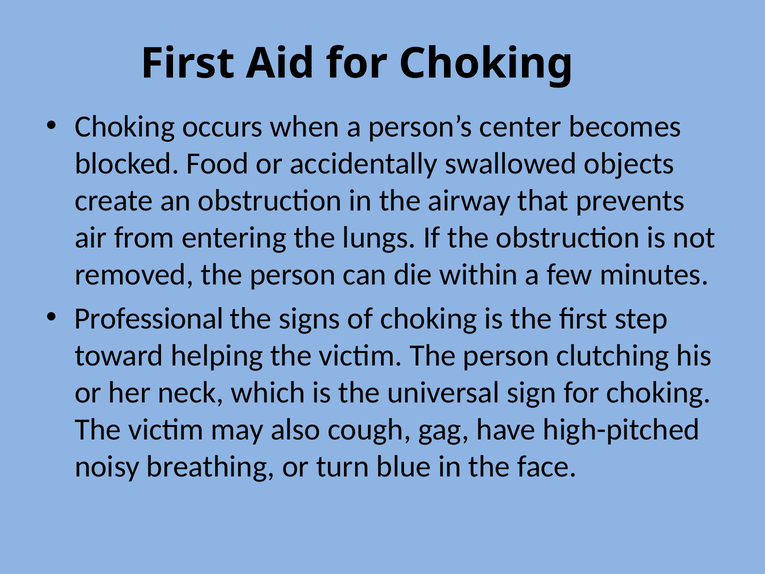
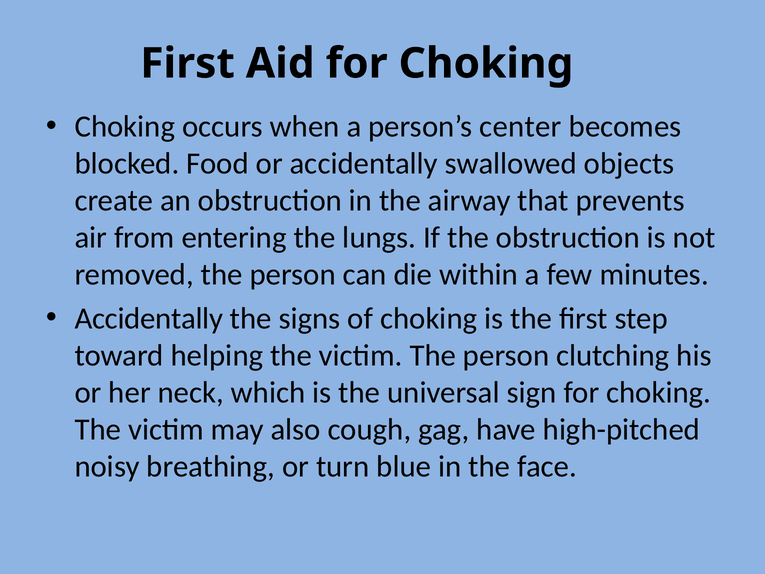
Professional: Professional -> Accidentally (149, 318)
